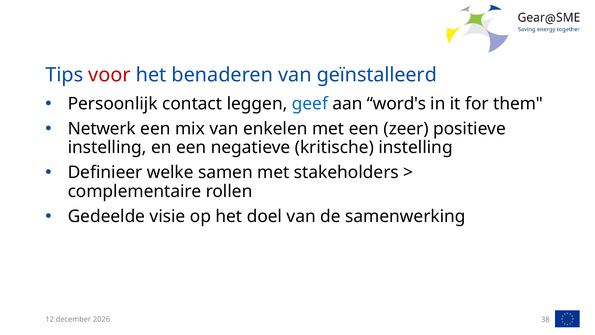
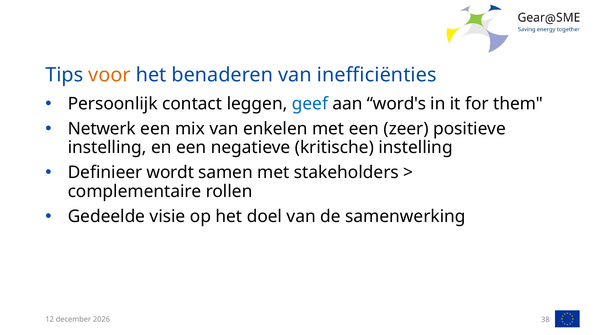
voor colour: red -> orange (109, 75)
geïnstalleerd: geïnstalleerd -> inefficiënties (377, 75)
welke: welke -> wordt (170, 172)
